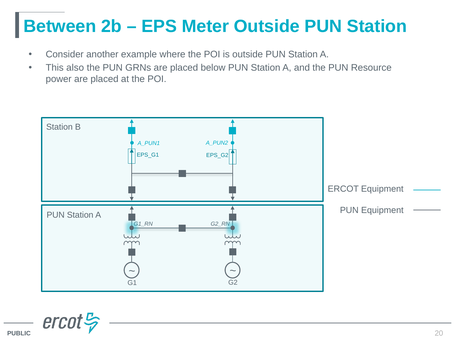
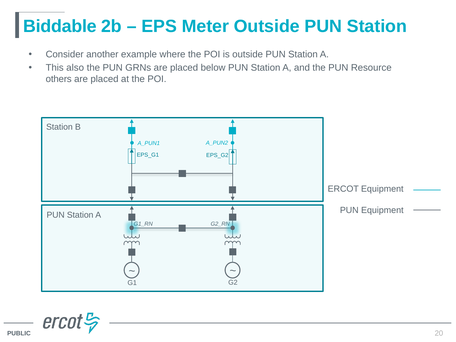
Between: Between -> Biddable (60, 26)
power: power -> others (59, 79)
